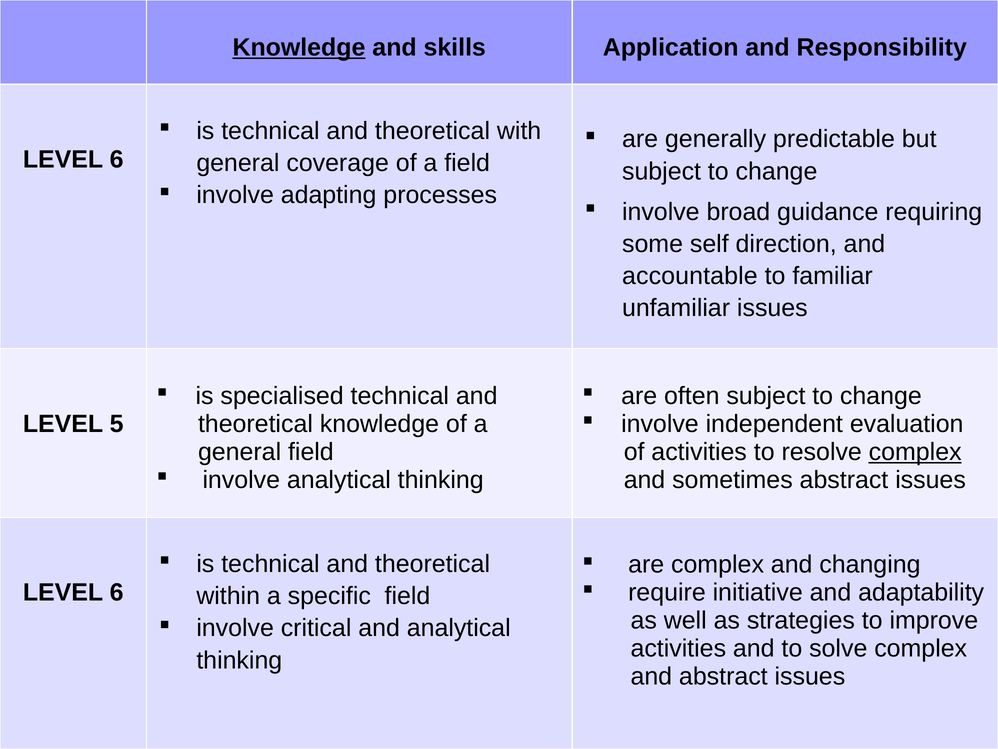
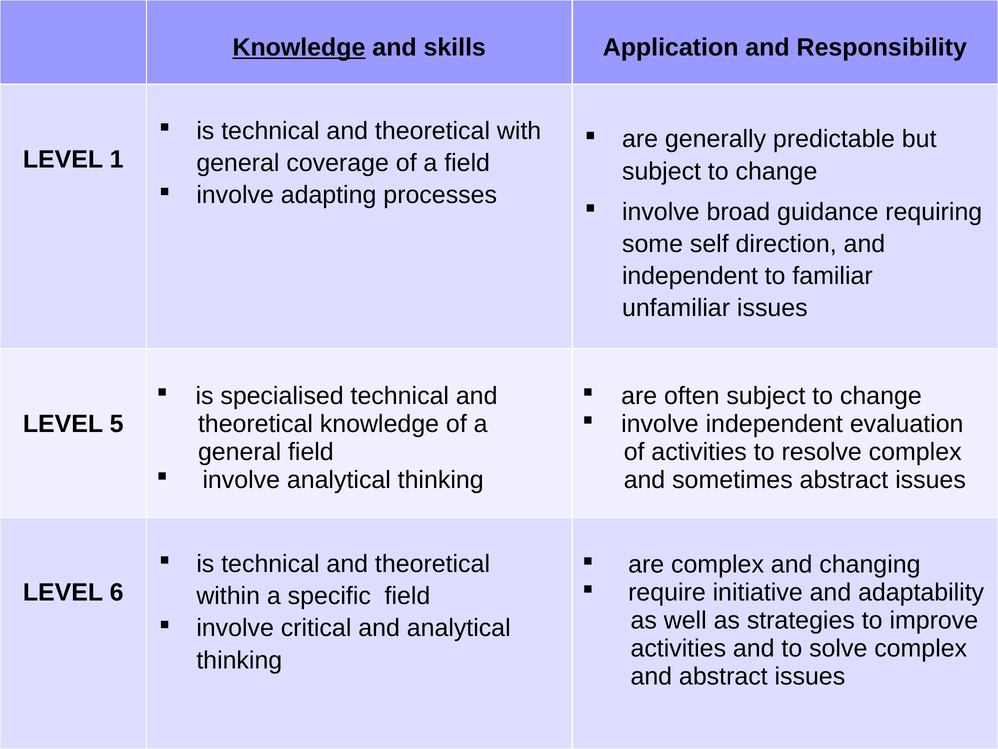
6: 6 -> 1 (117, 160)
accountable: accountable -> independent (690, 276)
complex underline: present -> none (915, 452)
